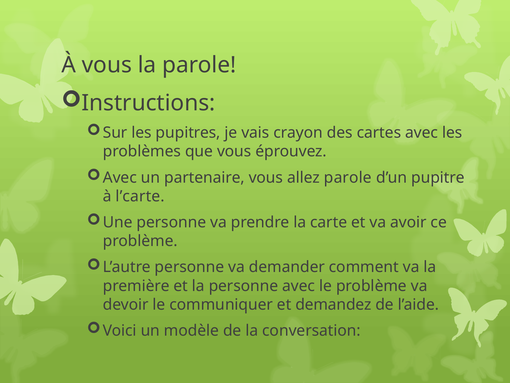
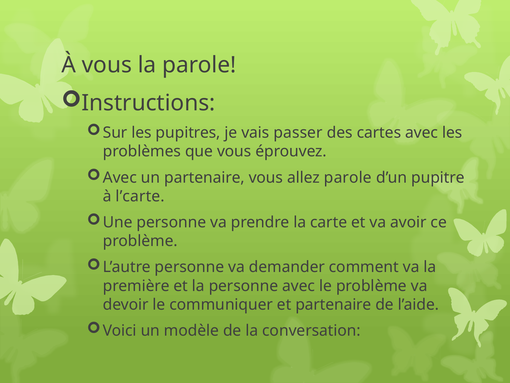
crayon: crayon -> passer (298, 133)
et demandez: demandez -> partenaire (333, 304)
